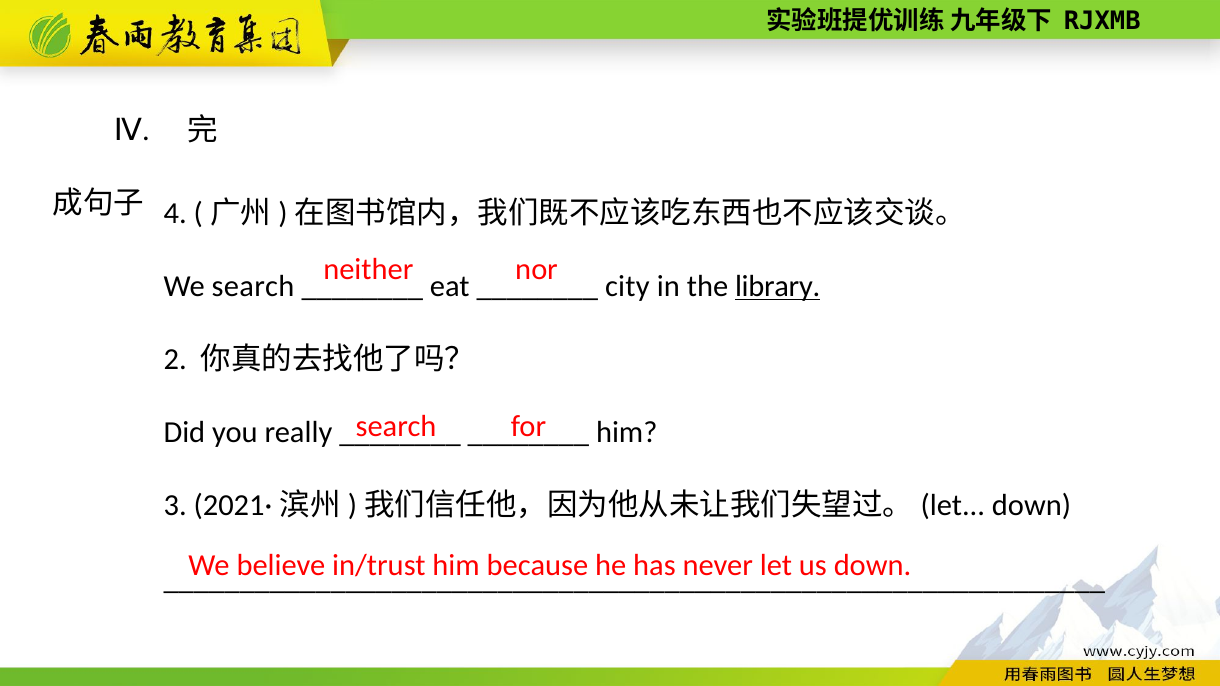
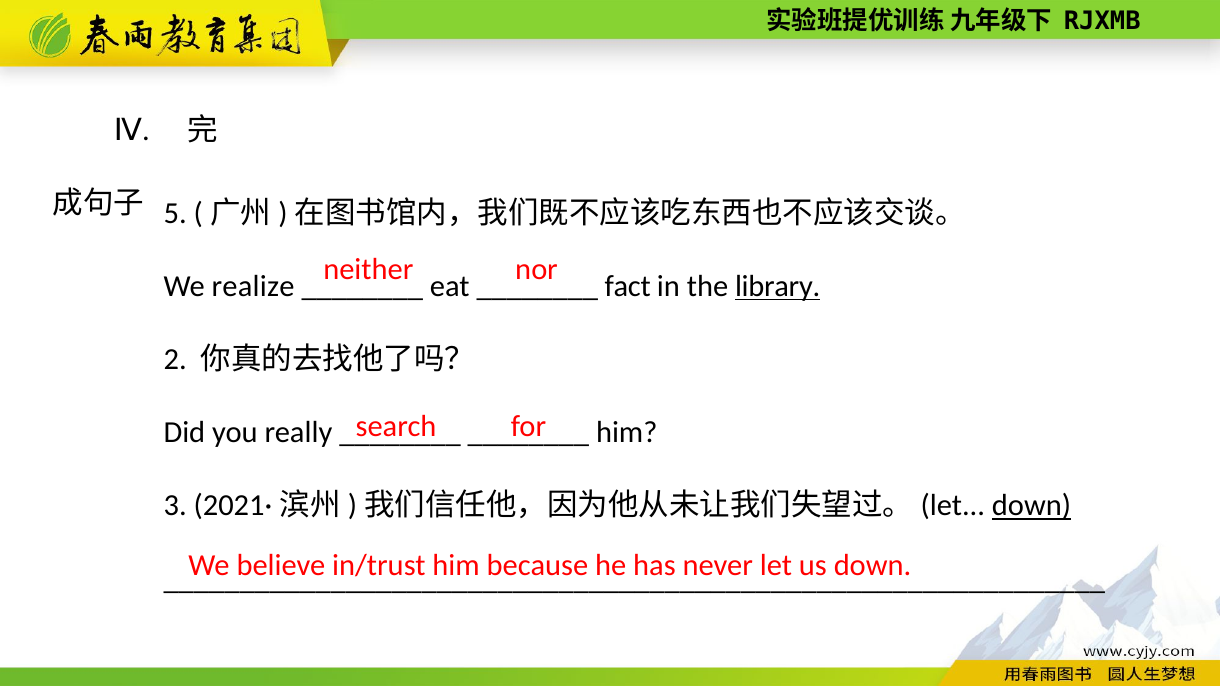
4: 4 -> 5 (175, 213)
We search: search -> realize (253, 286)
city: city -> fact (628, 286)
down underline: none -> present (1031, 506)
